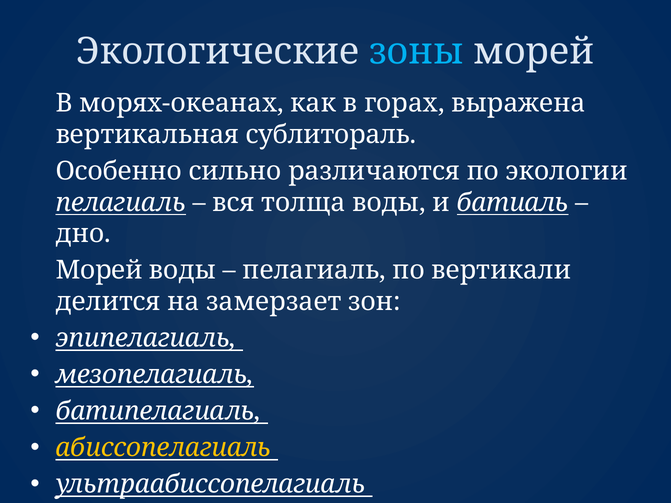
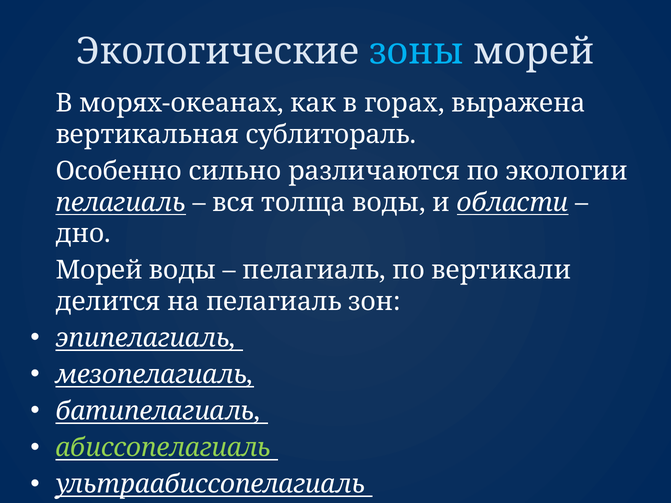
батиаль: батиаль -> области (513, 203)
на замерзает: замерзает -> пелагиаль (274, 302)
абиссопелагиаль colour: yellow -> light green (163, 448)
